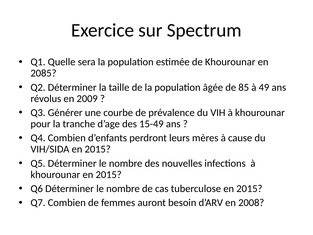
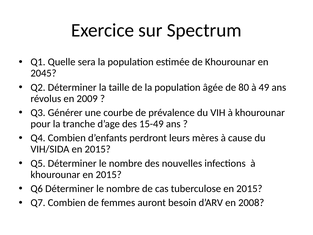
2085: 2085 -> 2045 (44, 73)
85: 85 -> 80 (244, 87)
